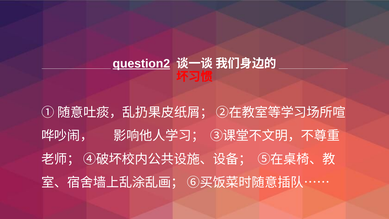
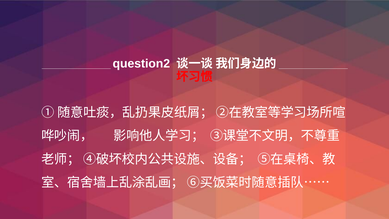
question2 underline: present -> none (141, 64)
